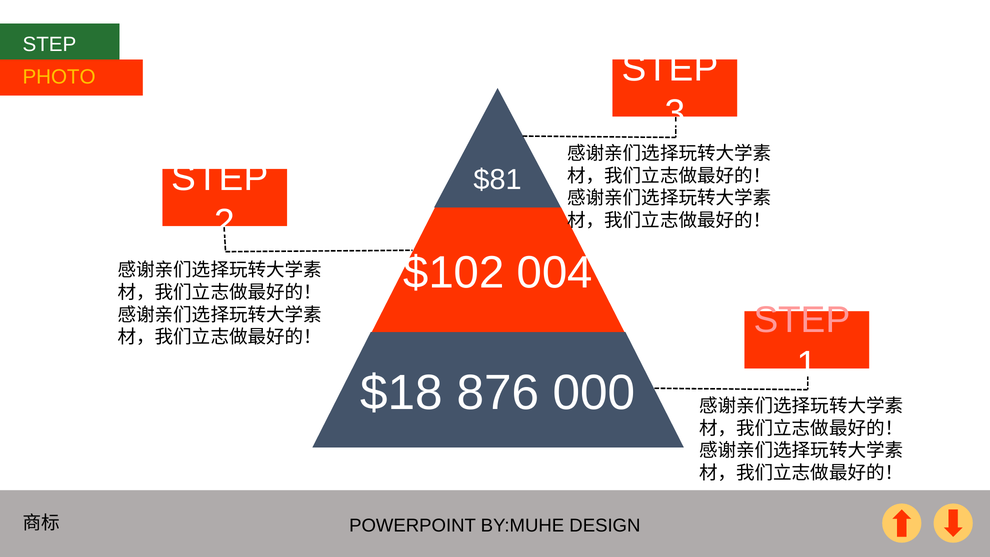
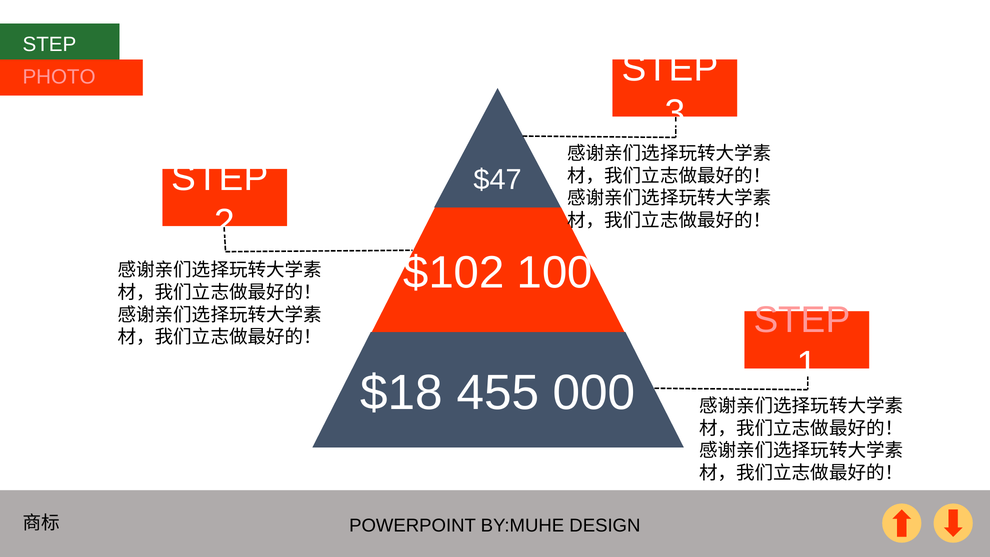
PHOTO colour: yellow -> pink (59, 77)
$81: $81 -> $47 (498, 180)
004: 004 -> 100 (555, 273)
876: 876 -> 455 (498, 393)
